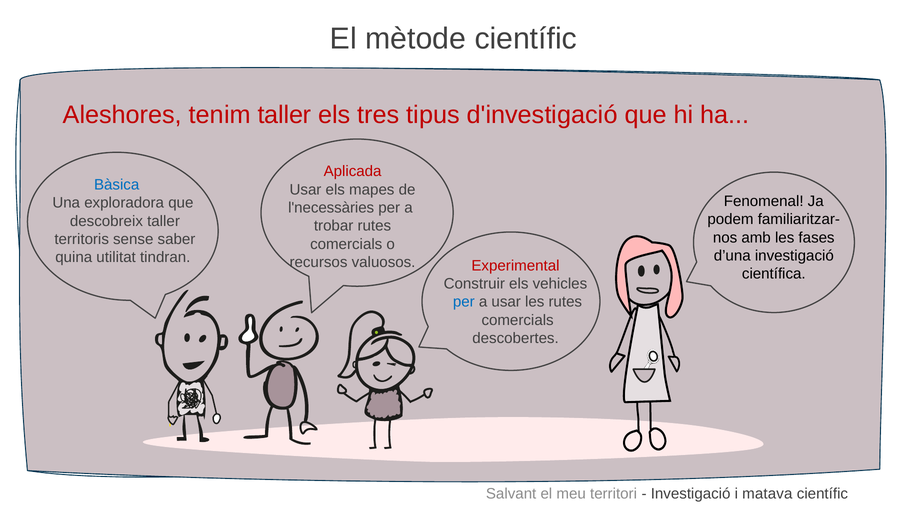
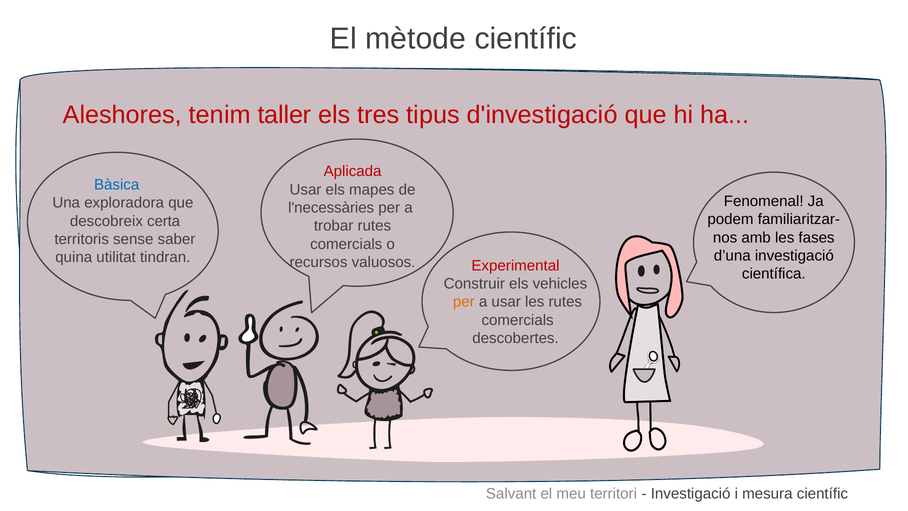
descobreix taller: taller -> certa (164, 221)
per colour: blue -> orange (464, 302)
matava: matava -> mesura (767, 494)
